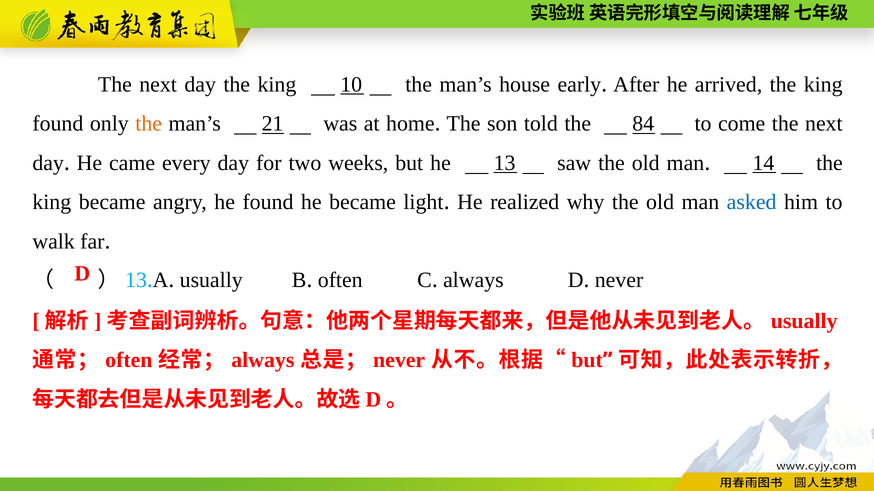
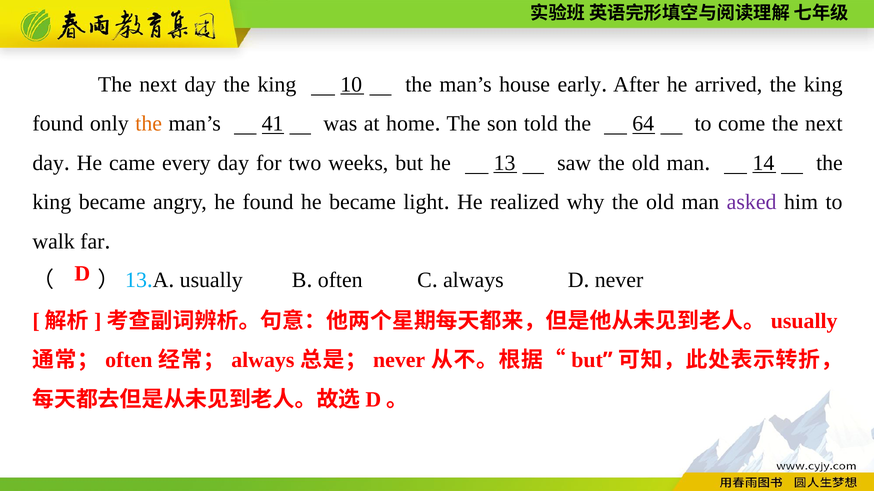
21: 21 -> 41 (273, 124)
84: 84 -> 64 (643, 124)
asked colour: blue -> purple (752, 203)
